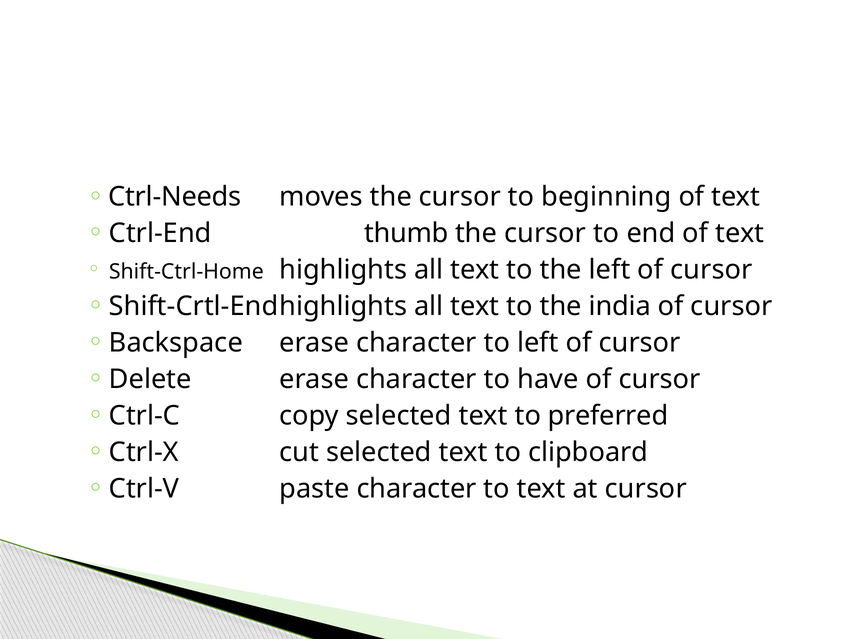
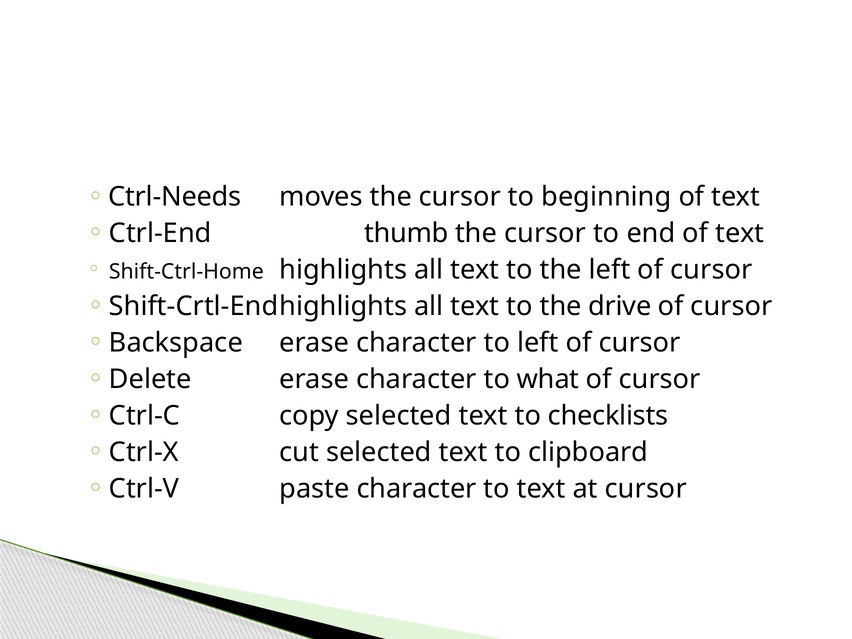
india: india -> drive (620, 306)
have: have -> what (548, 379)
preferred: preferred -> checklists (608, 416)
